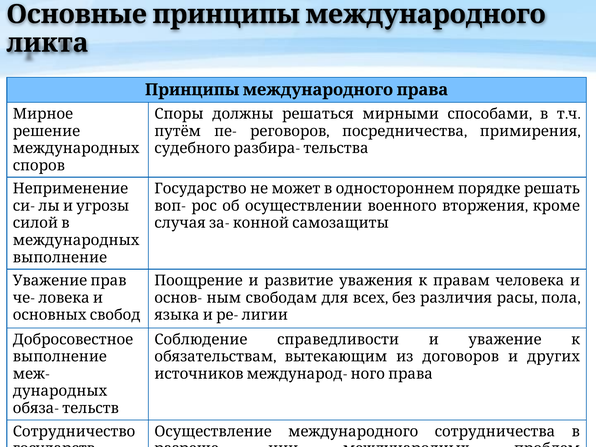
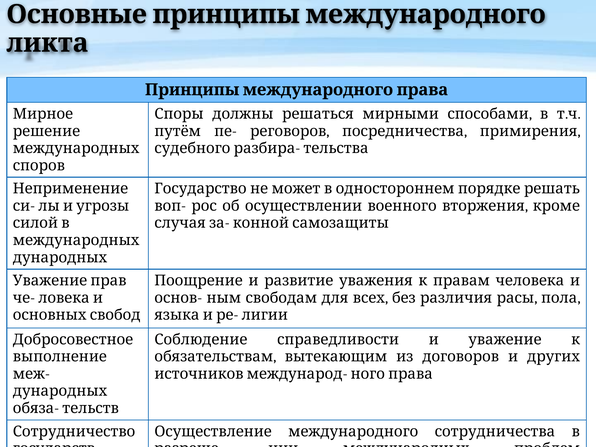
выполнение: выполнение -> дународных (60, 257)
